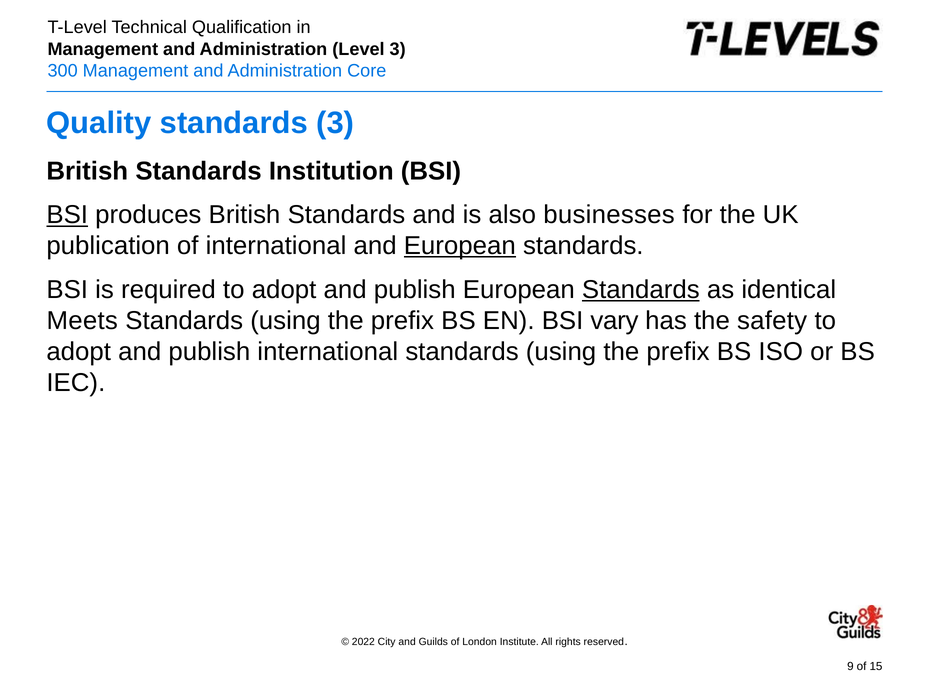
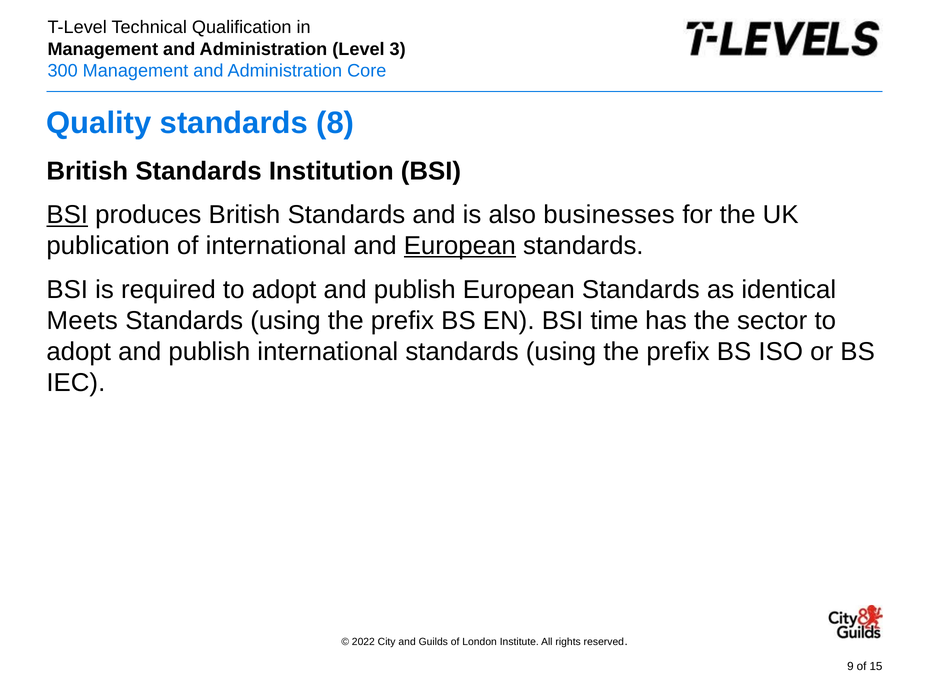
standards 3: 3 -> 8 (335, 123)
Standards underline: present -> none (641, 290)
vary: vary -> time (614, 321)
safety: safety -> sector (772, 321)
